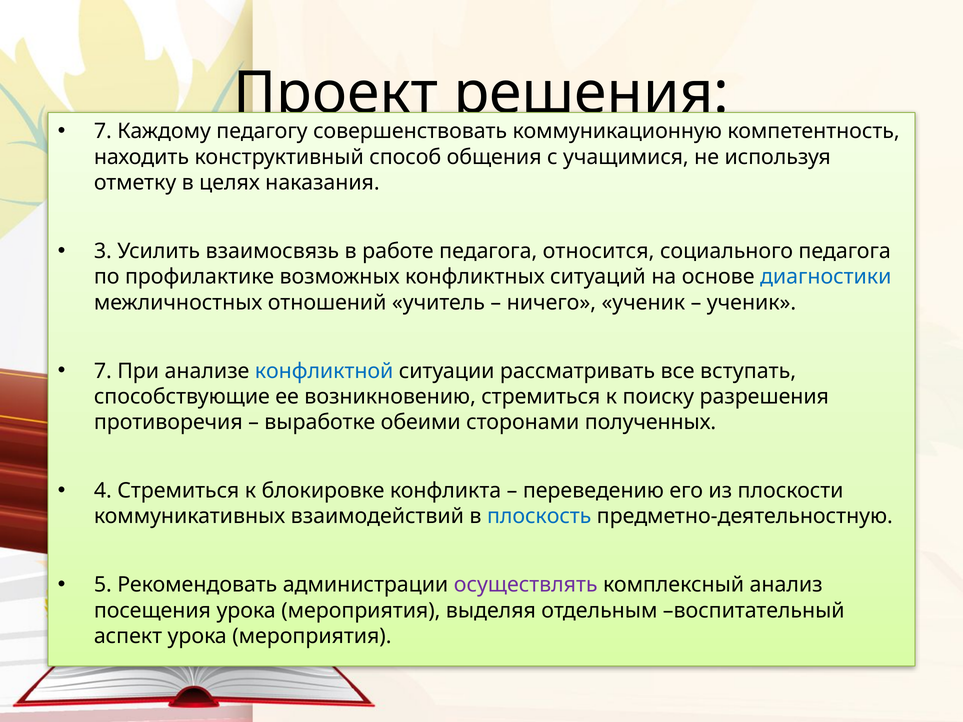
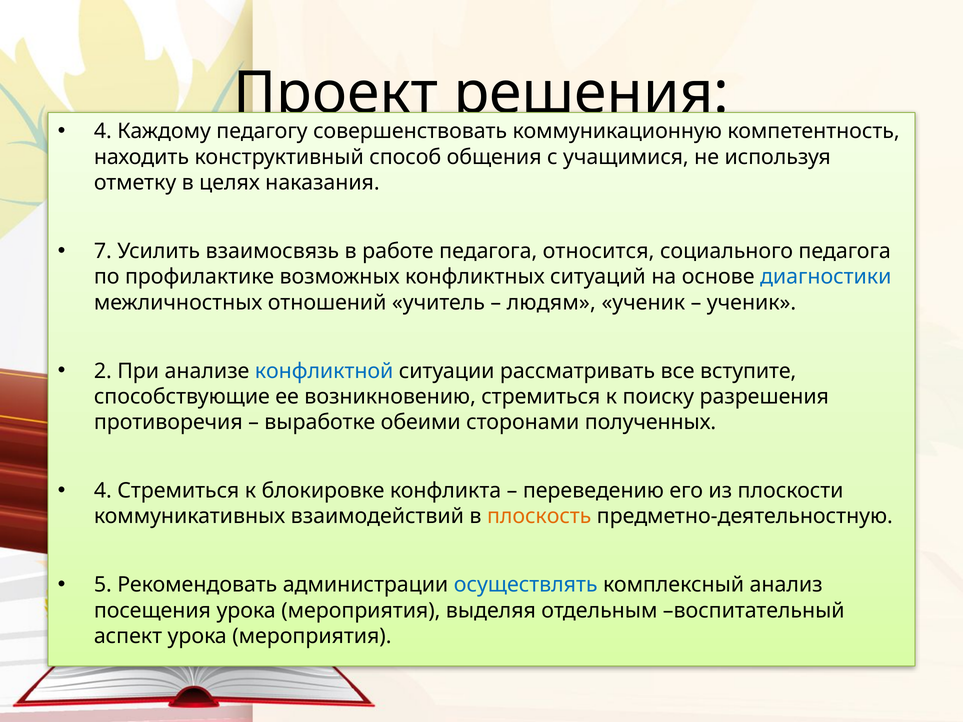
7: 7 -> 4 (103, 131)
3: 3 -> 7 (103, 251)
ничего: ничего -> людям (551, 303)
7: 7 -> 2 (103, 371)
вступать: вступать -> вступите (748, 371)
плоскость colour: blue -> orange (539, 517)
осуществлять colour: purple -> blue (526, 585)
